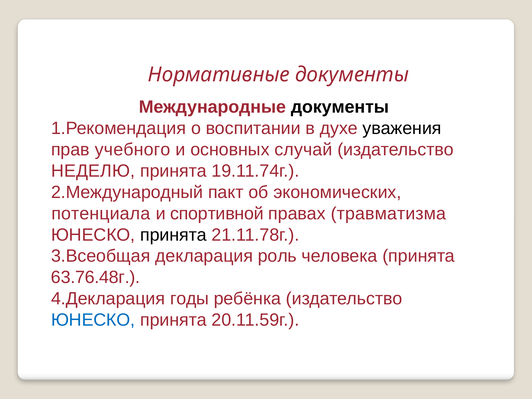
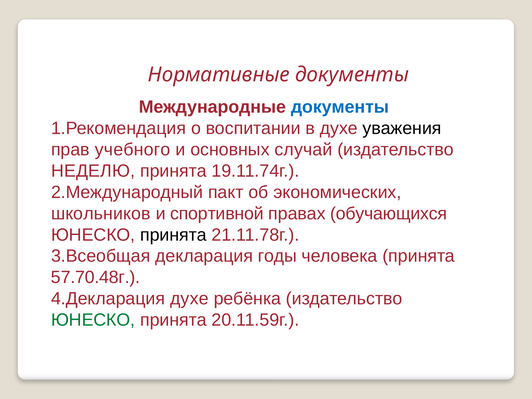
документы colour: black -> blue (340, 107)
потенциала: потенциала -> школьников (101, 214)
травматизма: травматизма -> обучающихся (389, 214)
роль: роль -> годы (277, 256)
63.76.48г: 63.76.48г -> 57.70.48г (96, 277)
4.Декларация годы: годы -> духе (189, 299)
ЮНЕСКО colour: blue -> green (93, 320)
